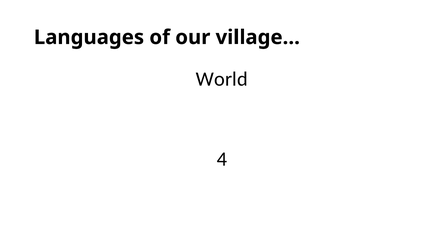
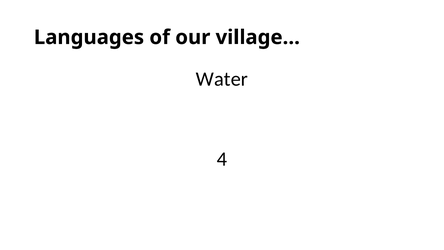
World: World -> Water (222, 79)
